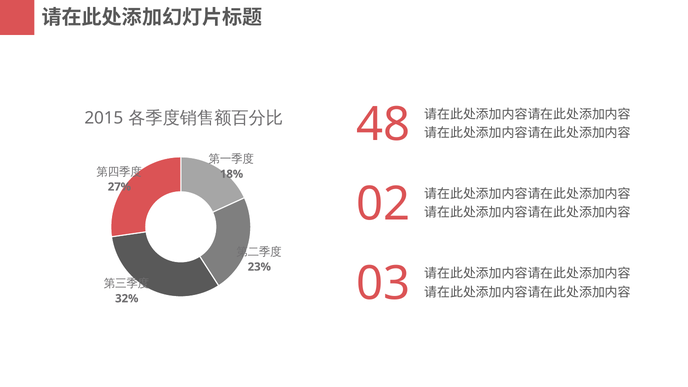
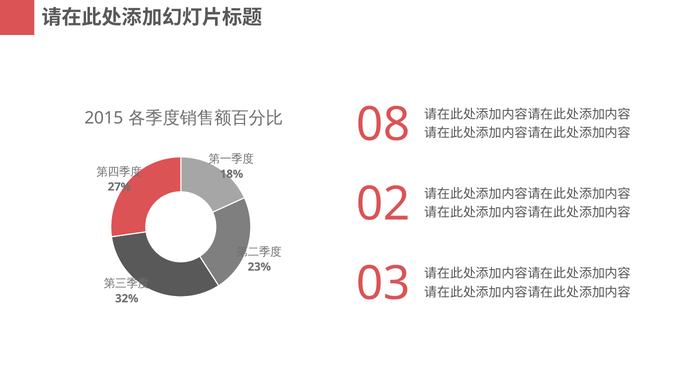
48: 48 -> 08 (383, 125)
